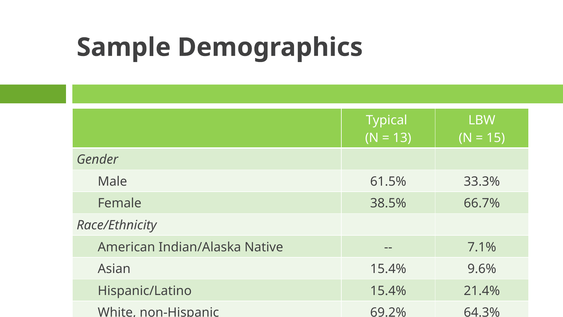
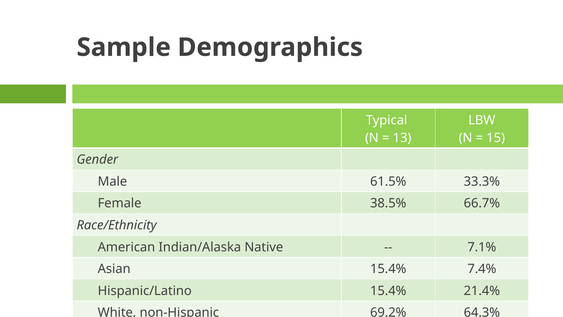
9.6%: 9.6% -> 7.4% (482, 269)
